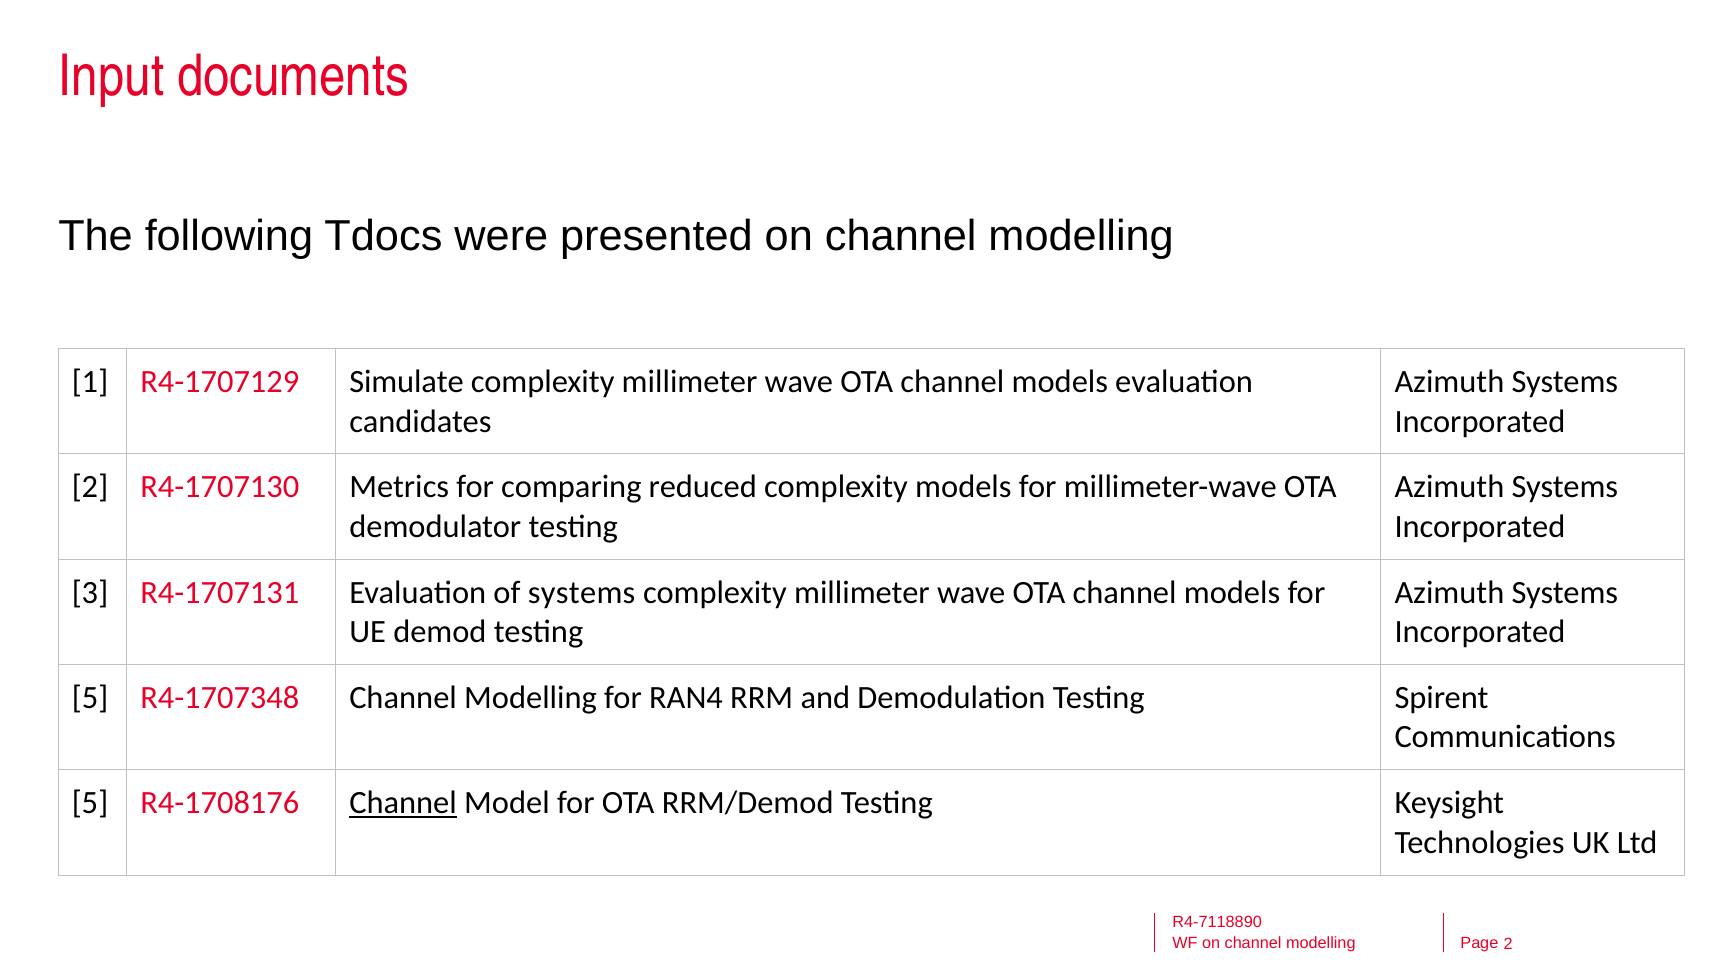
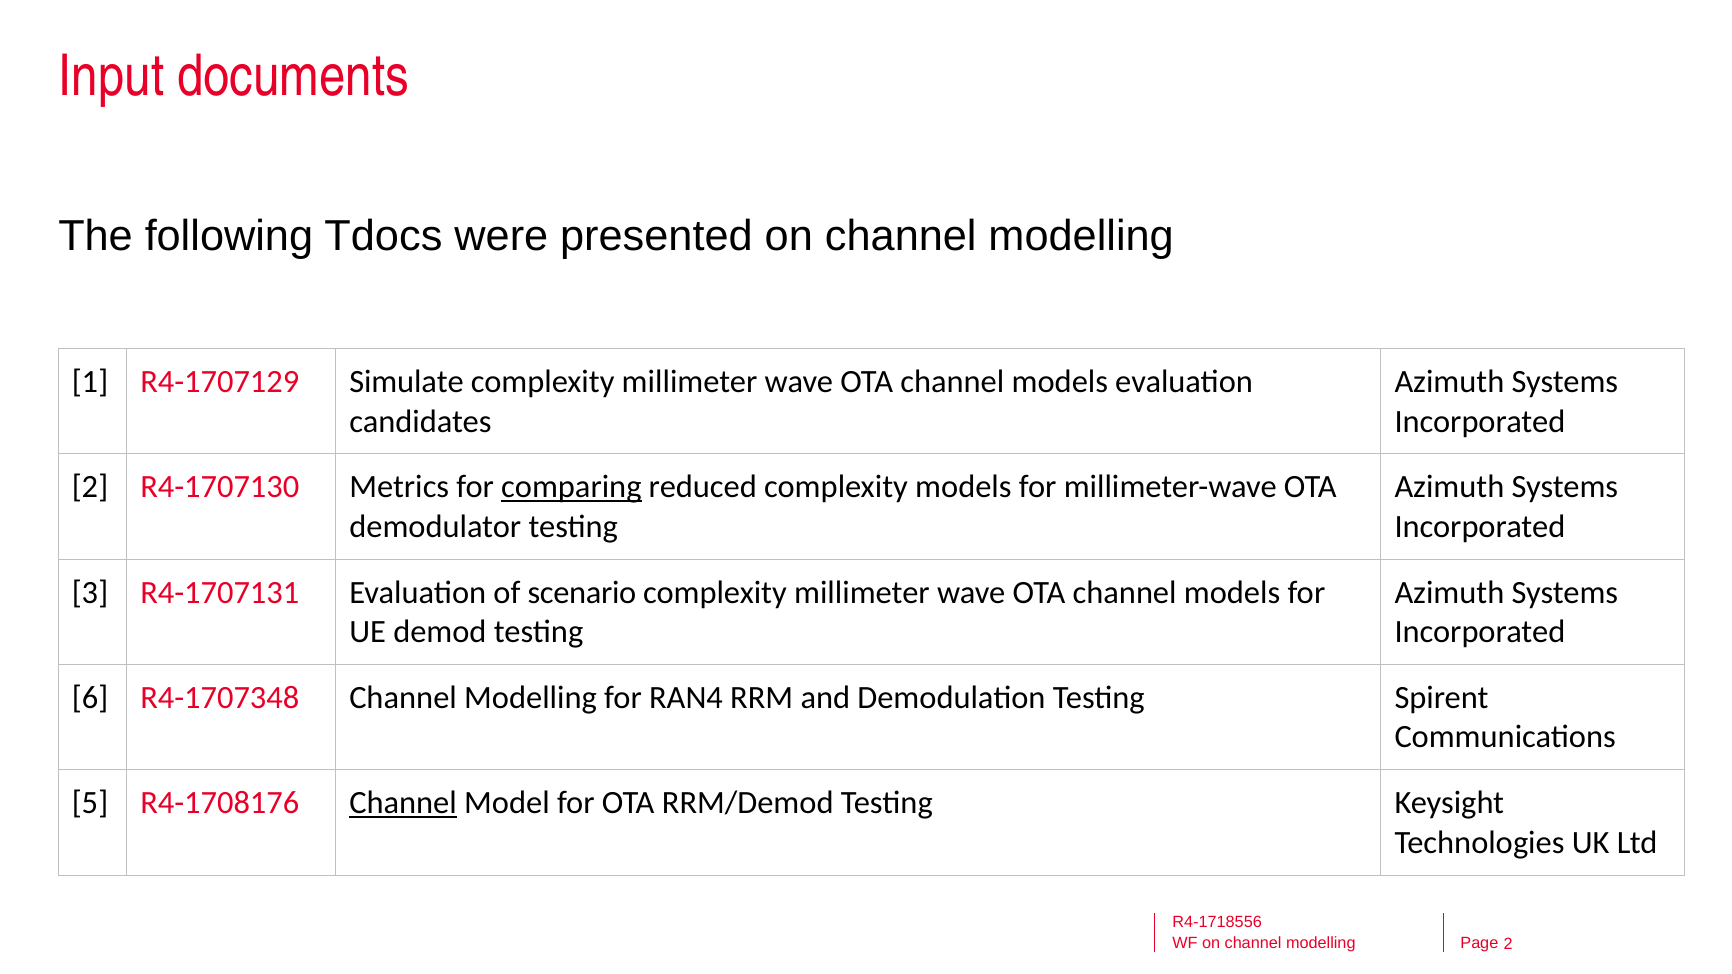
comparing underline: none -> present (571, 487)
of systems: systems -> scenario (582, 592)
5: 5 -> 6 (90, 698)
R4-7118890: R4-7118890 -> R4-1718556 (1217, 922)
